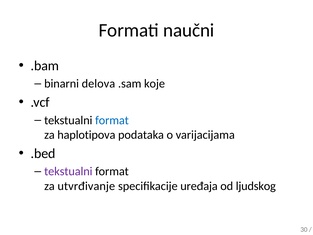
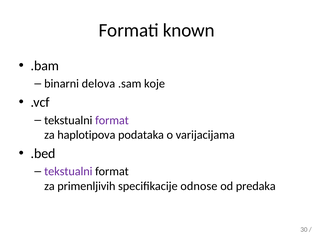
naučni: naučni -> known (189, 30)
format colour: blue -> purple (112, 120)
utvrđivanje: utvrđivanje -> primenljivih (86, 186)
uređaja: uređaja -> odnose (199, 186)
ljudskog: ljudskog -> predaka (256, 186)
